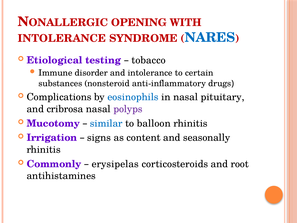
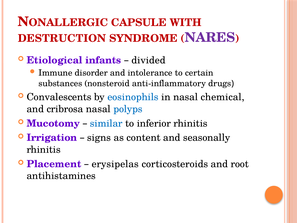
OPENING: OPENING -> CAPSULE (139, 23)
INTOLERANCE: INTOLERANCE -> DESTRUCTION (62, 38)
NARES colour: blue -> purple (210, 38)
testing: testing -> infants (103, 60)
tobacco: tobacco -> divided (149, 60)
Complications: Complications -> Convalescents (59, 97)
pituitary: pituitary -> chemical (223, 97)
polyps colour: purple -> blue (128, 109)
balloon: balloon -> inferior (154, 123)
Commonly: Commonly -> Placement (54, 164)
